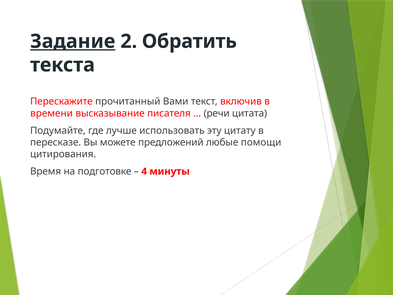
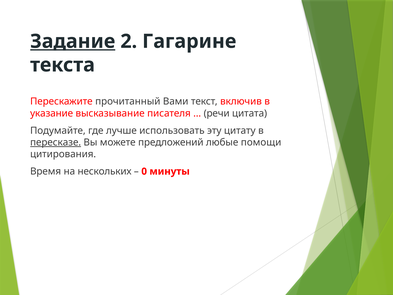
Обратить: Обратить -> Гагарине (189, 41)
времени: времени -> указание (52, 113)
пересказе underline: none -> present (56, 142)
подготовке: подготовке -> нескольких (105, 171)
4: 4 -> 0 (144, 171)
